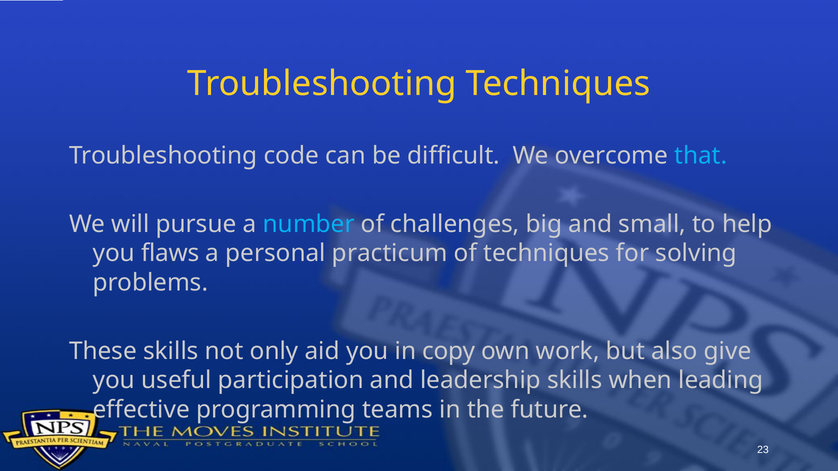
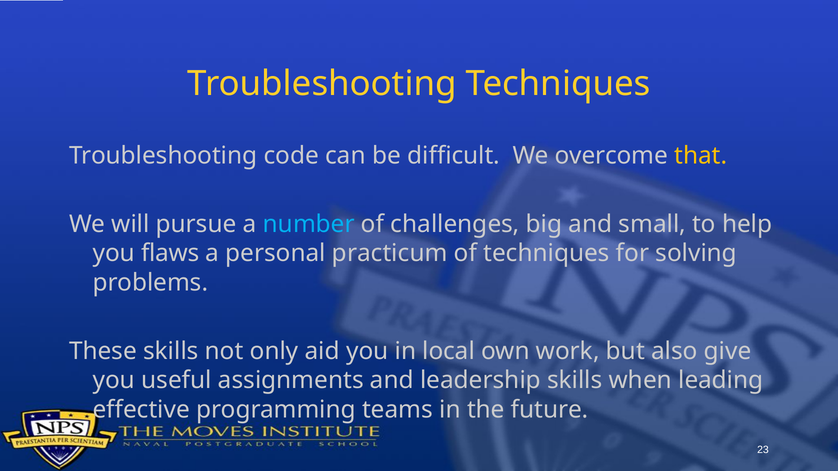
that colour: light blue -> yellow (701, 156)
copy: copy -> local (449, 351)
participation: participation -> assignments (291, 381)
